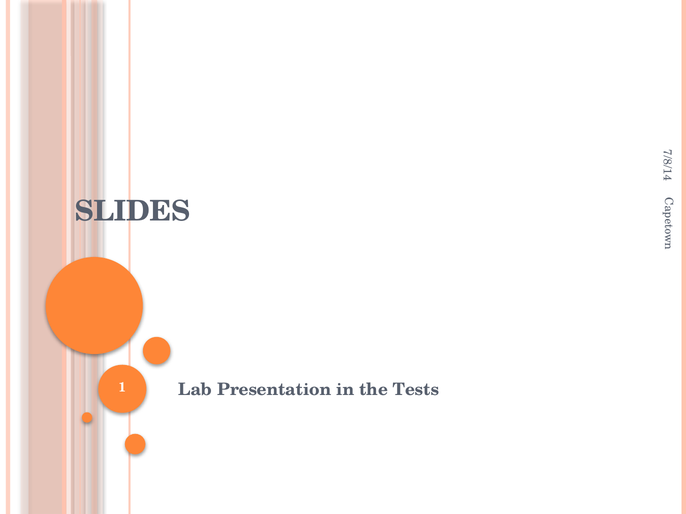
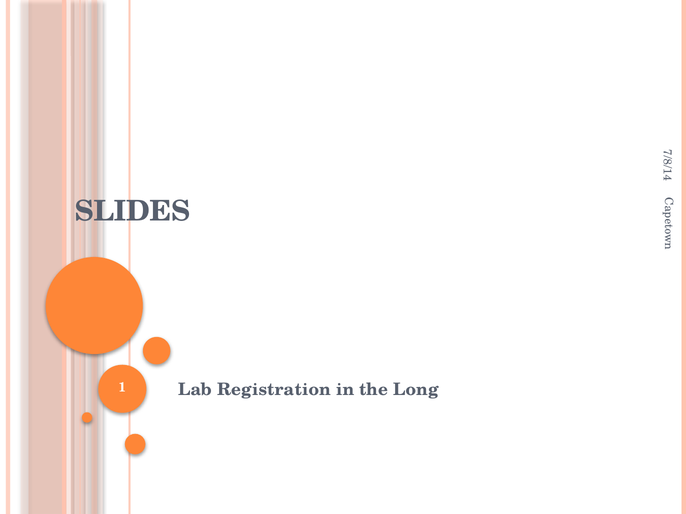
Presentation: Presentation -> Registration (274, 390)
Tests: Tests -> Long (416, 390)
